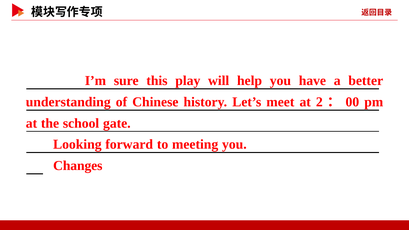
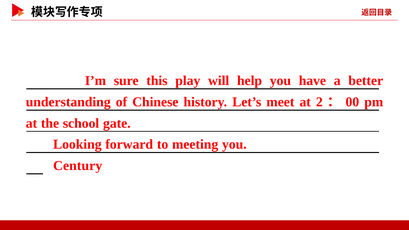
Changes: Changes -> Century (78, 166)
